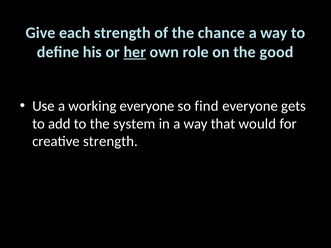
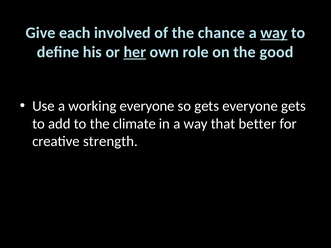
each strength: strength -> involved (122, 33)
way underline: none -> present (274, 33)
so find: find -> gets (207, 106)
system: system -> climate (134, 124)
would: would -> better (257, 124)
